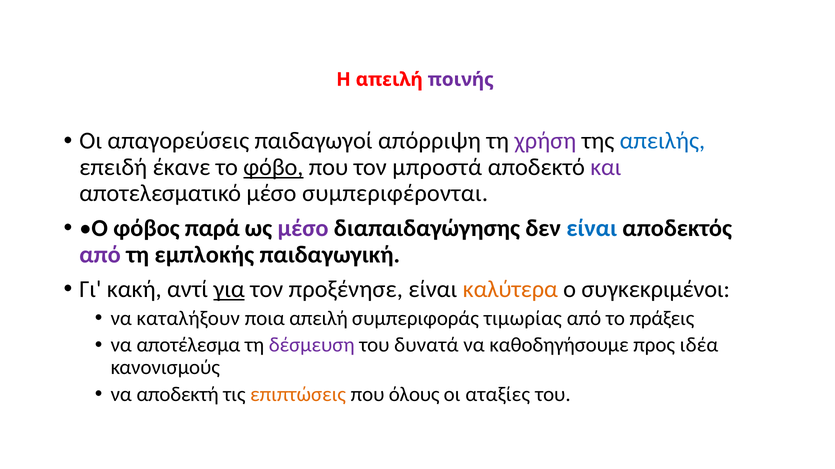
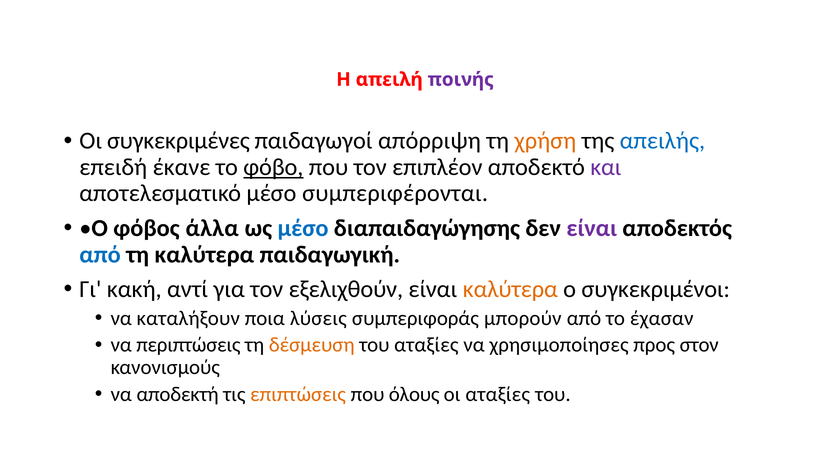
απαγορεύσεις: απαγορεύσεις -> συγκεκριμένες (178, 141)
χρήση colour: purple -> orange (545, 141)
μπροστά: μπροστά -> επιπλέον (437, 167)
παρά: παρά -> άλλα (212, 229)
μέσο colour: purple -> blue (303, 229)
είναι colour: blue -> purple (592, 229)
από colour: purple -> blue (100, 255)
τη εμπλοκής: εμπλοκής -> καλύτερα (204, 255)
για underline: present -> none (229, 290)
προξένησε: προξένησε -> εξελιχθούν (346, 290)
ποια απειλή: απειλή -> λύσεις (318, 319)
τιμωρίας: τιμωρίας -> μπορούν (523, 319)
πράξεις: πράξεις -> έχασαν (662, 319)
αποτέλεσμα: αποτέλεσμα -> περιπτώσεις (188, 345)
δέσμευση colour: purple -> orange (312, 345)
του δυνατά: δυνατά -> αταξίες (426, 345)
καθοδηγήσουμε: καθοδηγήσουμε -> χρησιμοποίησες (559, 345)
ιδέα: ιδέα -> στον (699, 345)
